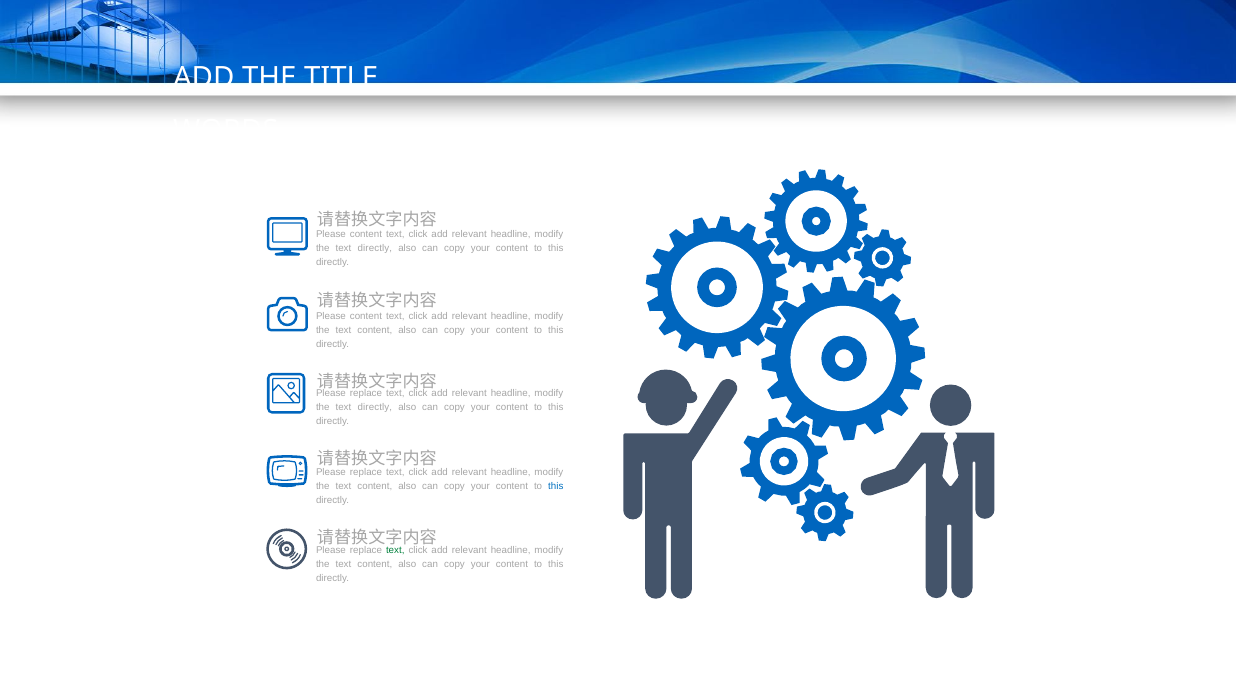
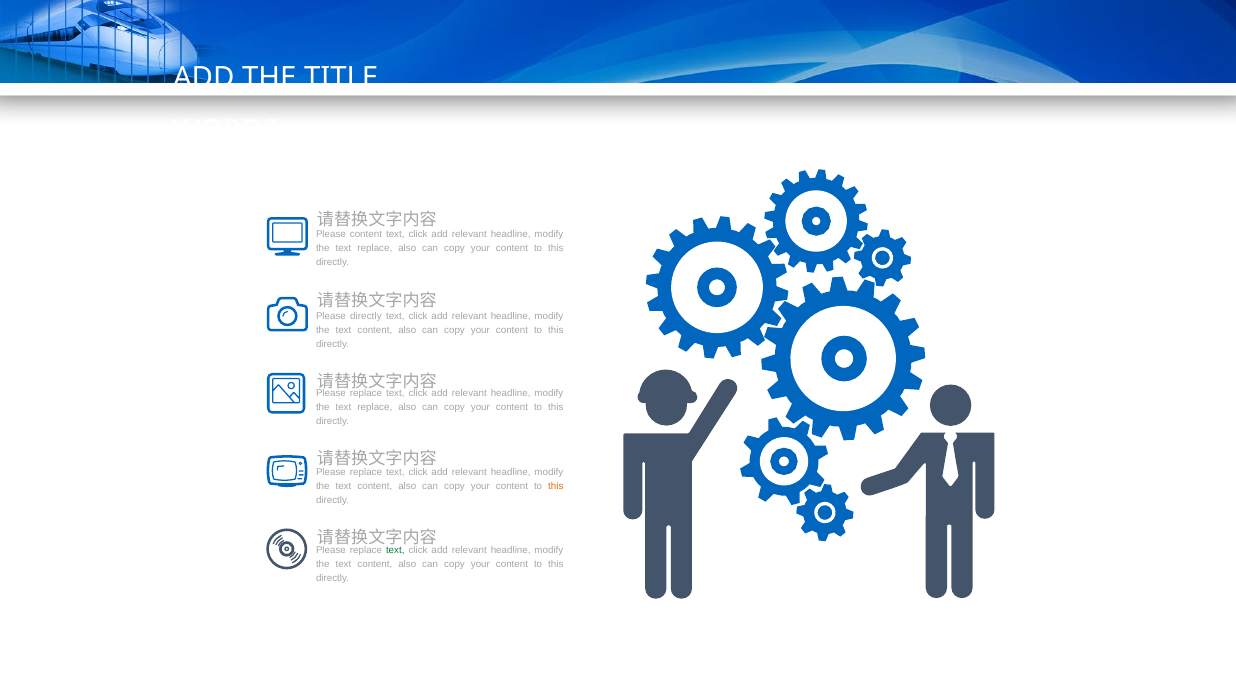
directly: directly -> replace (375, 248)
content: content -> directly (366, 316)
directly: directly -> replace (375, 407)
this colour: blue -> orange (556, 486)
